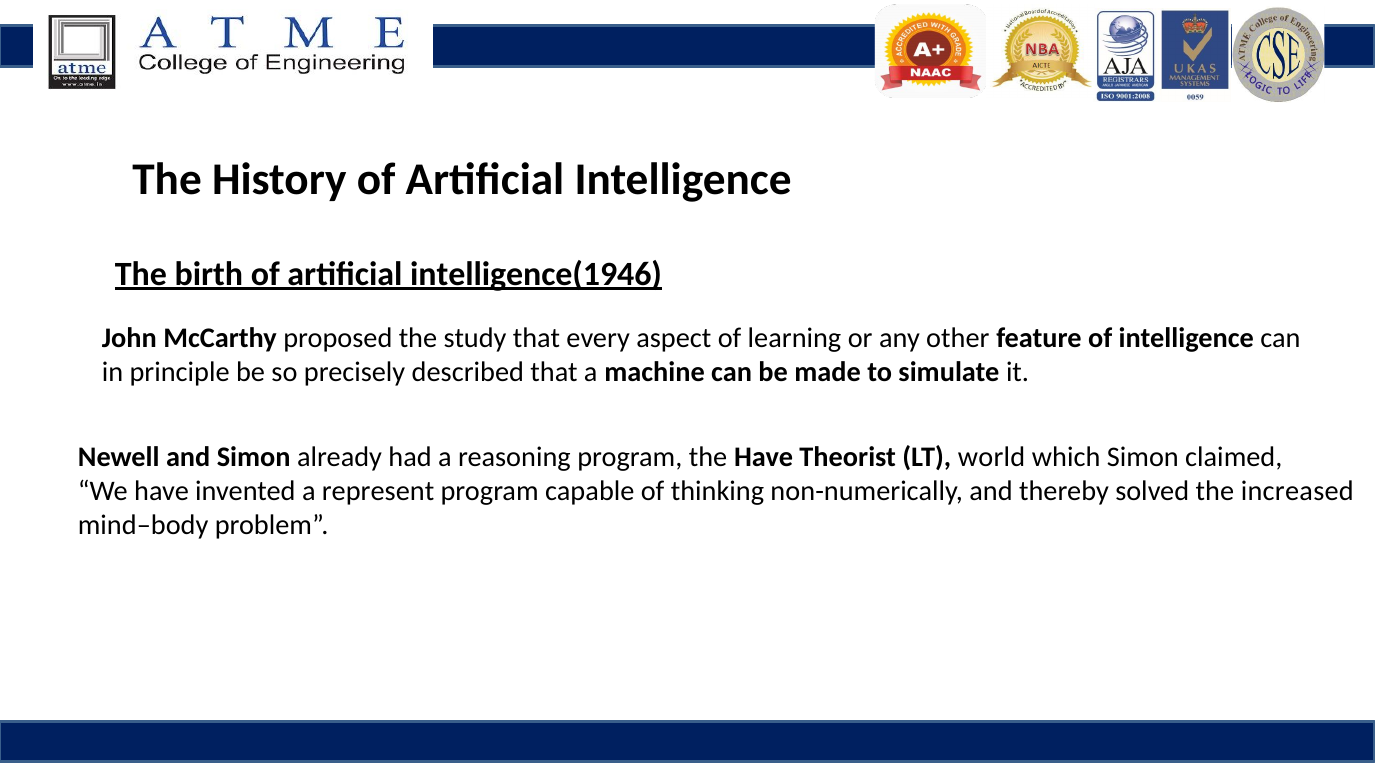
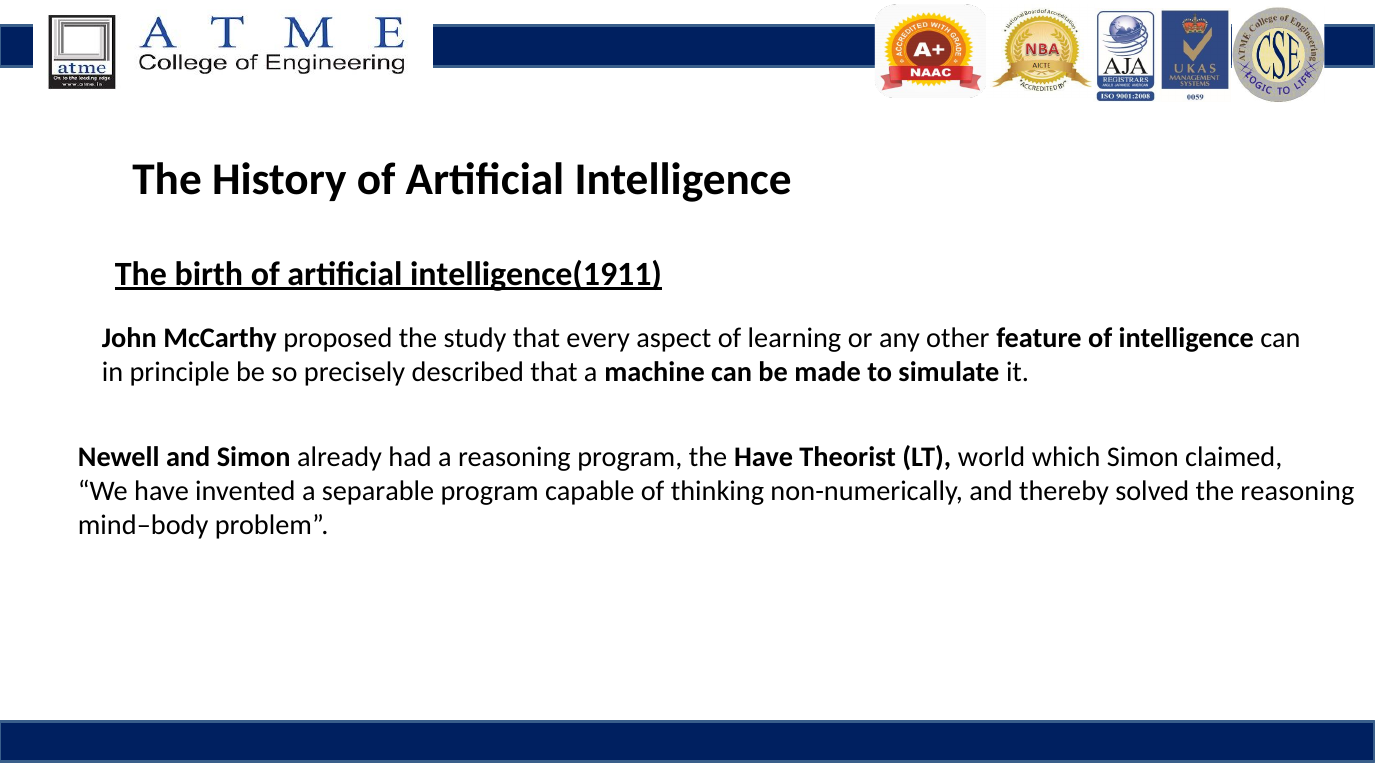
intelligence(1946: intelligence(1946 -> intelligence(1911 (536, 274)
represent: represent -> separable (378, 491)
the increased: increased -> reasoning (1297, 491)
